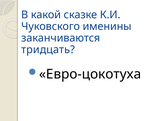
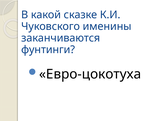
тридцать: тридцать -> фунтинги (48, 49)
